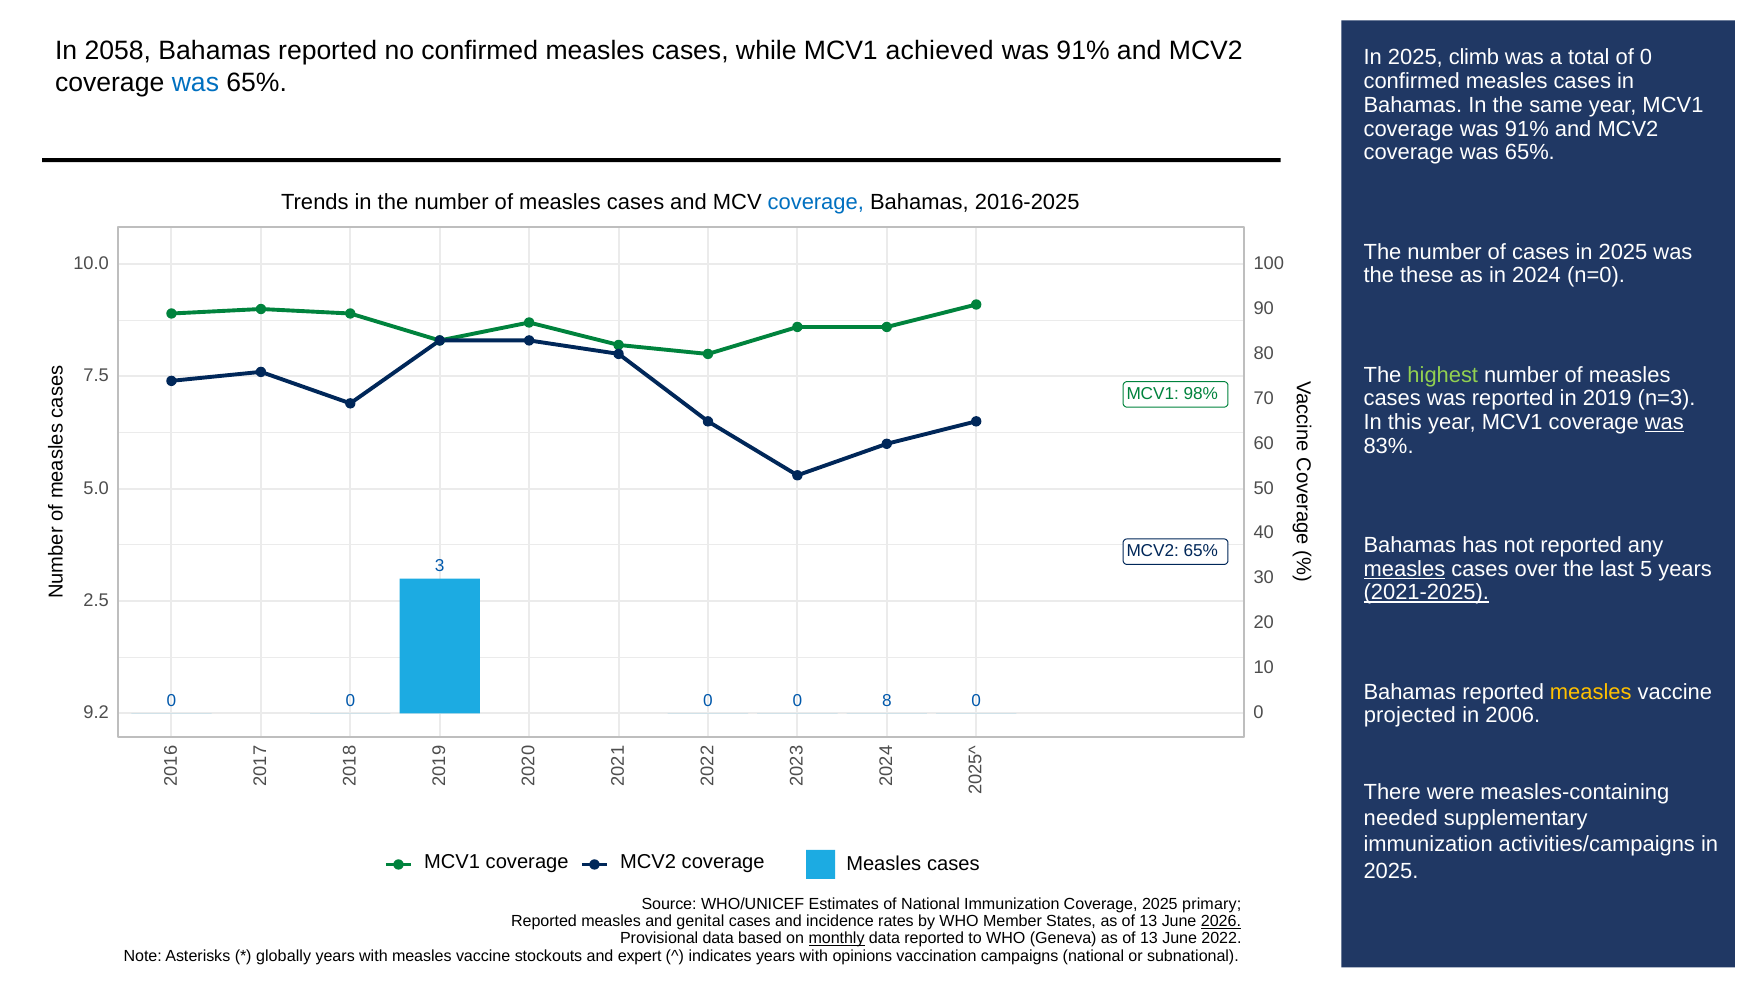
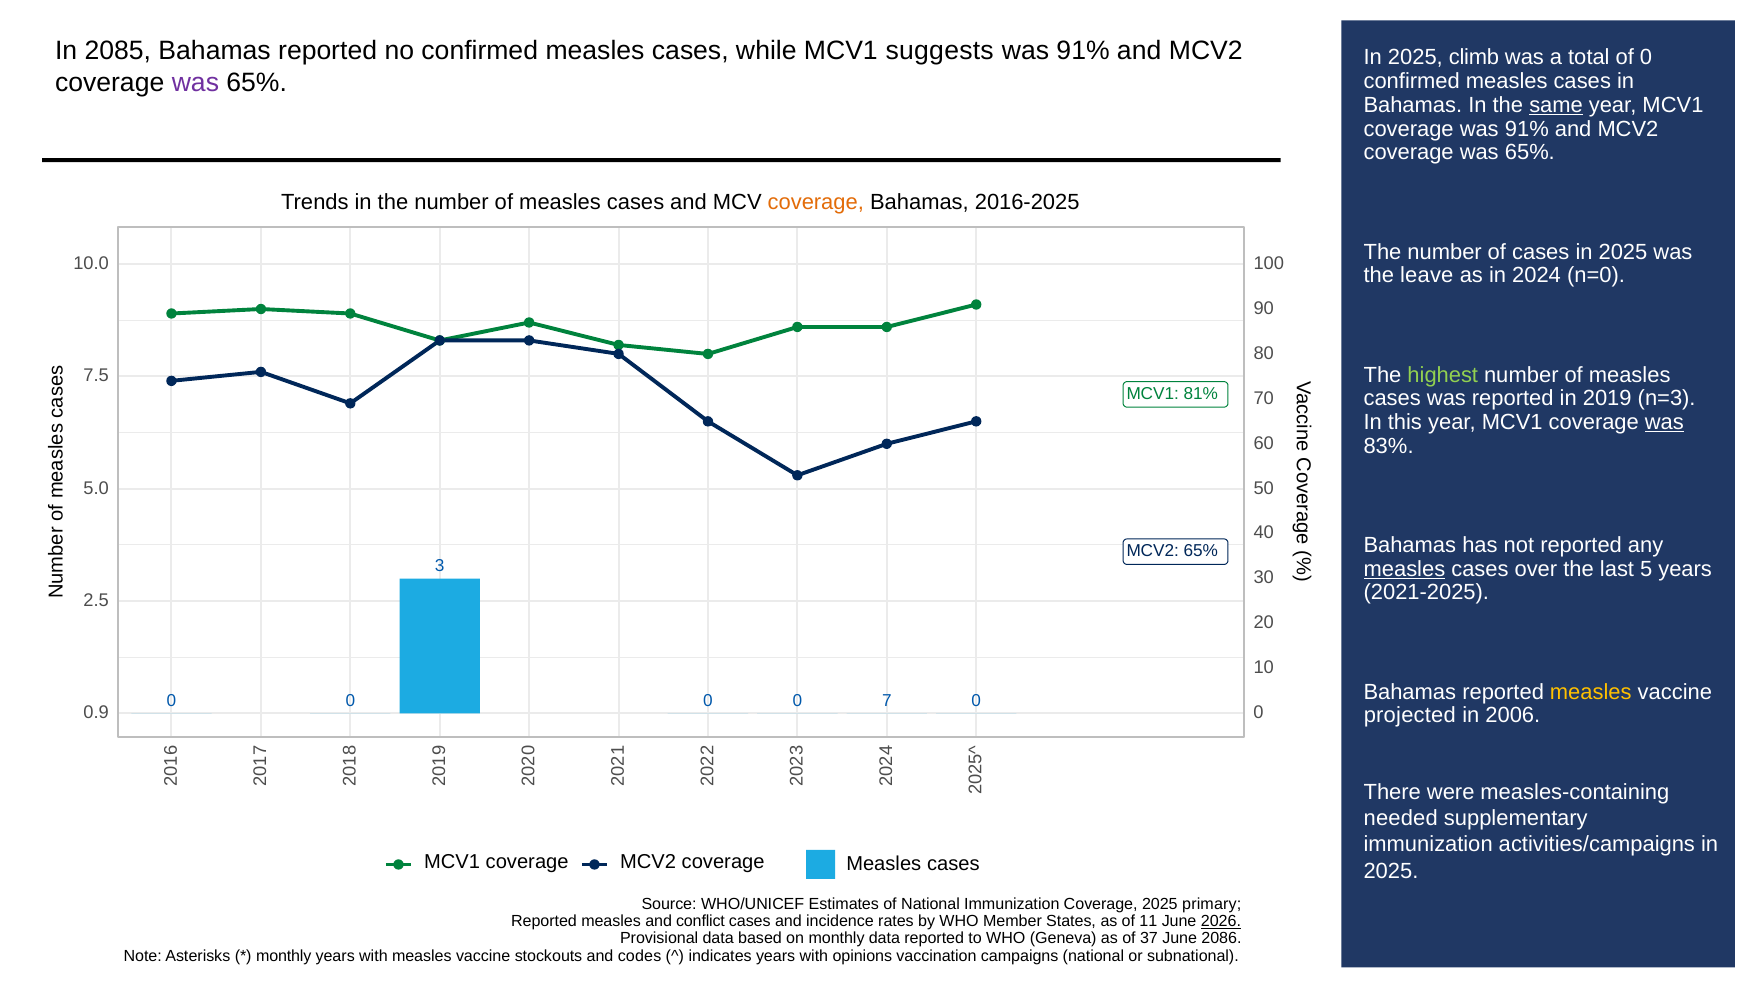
2058: 2058 -> 2085 (118, 51)
achieved: achieved -> suggests (940, 51)
was colour: blue -> purple (195, 82)
same underline: none -> present (1556, 105)
coverage colour: blue -> orange (816, 202)
these: these -> leave (1427, 276)
98%: 98% -> 81% (1201, 394)
2021-2025 underline: present -> none (1426, 593)
0 8: 8 -> 7 (887, 701)
9.2: 9.2 -> 0.9 (96, 713)
genital: genital -> conflict (701, 921)
States as of 13: 13 -> 11 (1148, 921)
monthly underline: present -> none (837, 939)
Geneva as of 13: 13 -> 37 (1149, 939)
2022: 2022 -> 2086 (1221, 939)
globally: globally -> monthly (284, 956)
expert: expert -> codes (640, 956)
